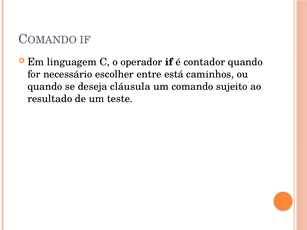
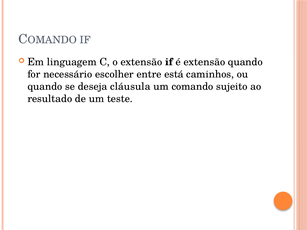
o operador: operador -> extensão (141, 62)
é contador: contador -> extensão (204, 62)
